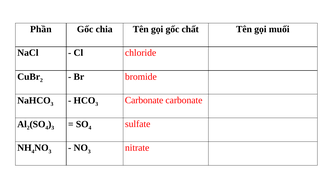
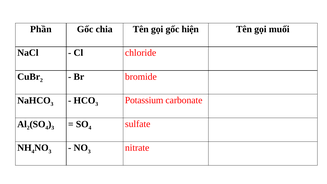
chất: chất -> hiện (190, 29)
Carbonate: Carbonate -> Potassium (144, 100)
